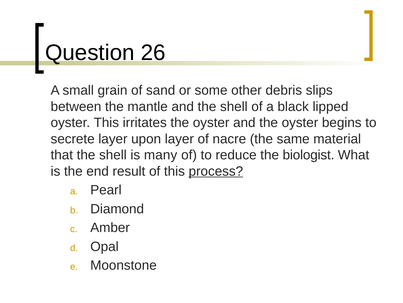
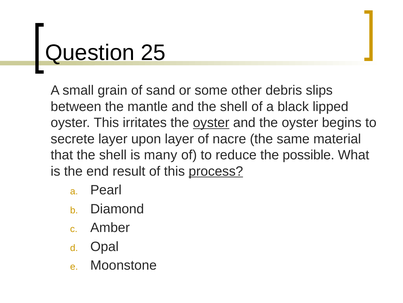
26: 26 -> 25 (153, 53)
oyster underline: none -> present (211, 123)
biologist: biologist -> possible (308, 155)
